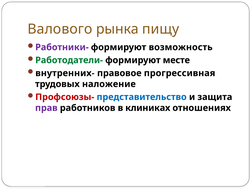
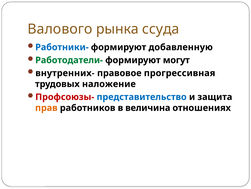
пищу: пищу -> ссуда (161, 29)
Работники- colour: purple -> blue (62, 47)
возможность: возможность -> добавленную (181, 47)
месте: месте -> могут (176, 60)
прав colour: purple -> orange (46, 107)
клиниках: клиниках -> величина (148, 107)
